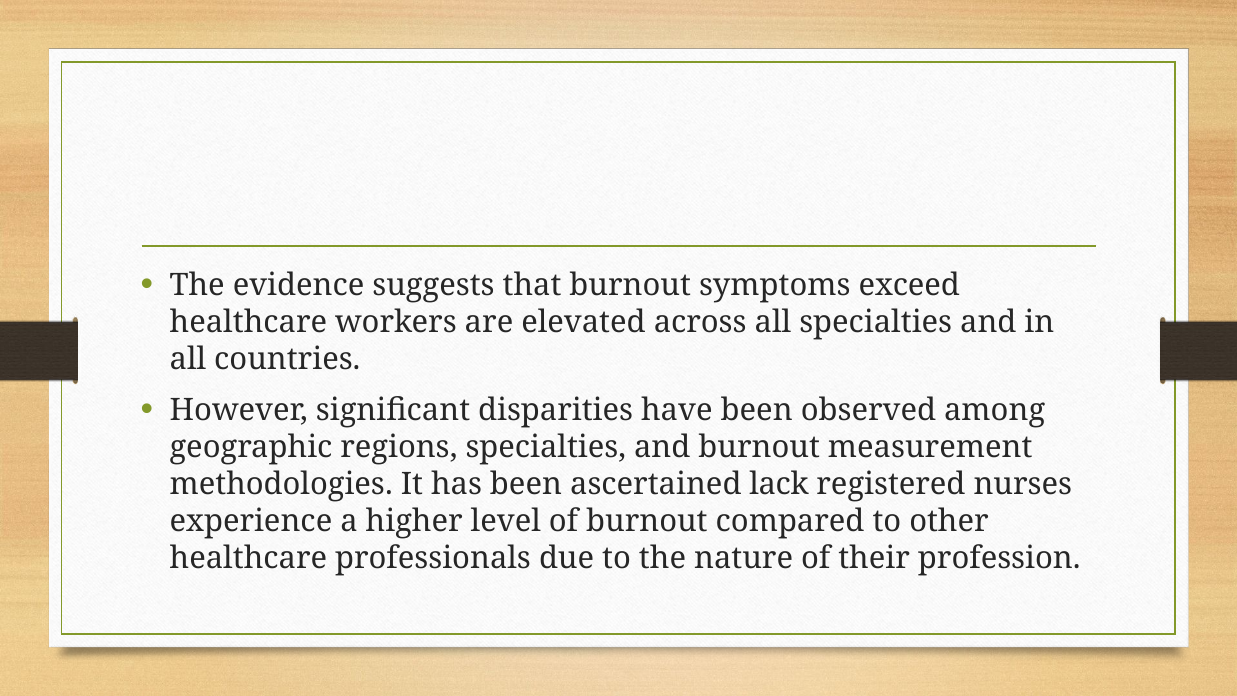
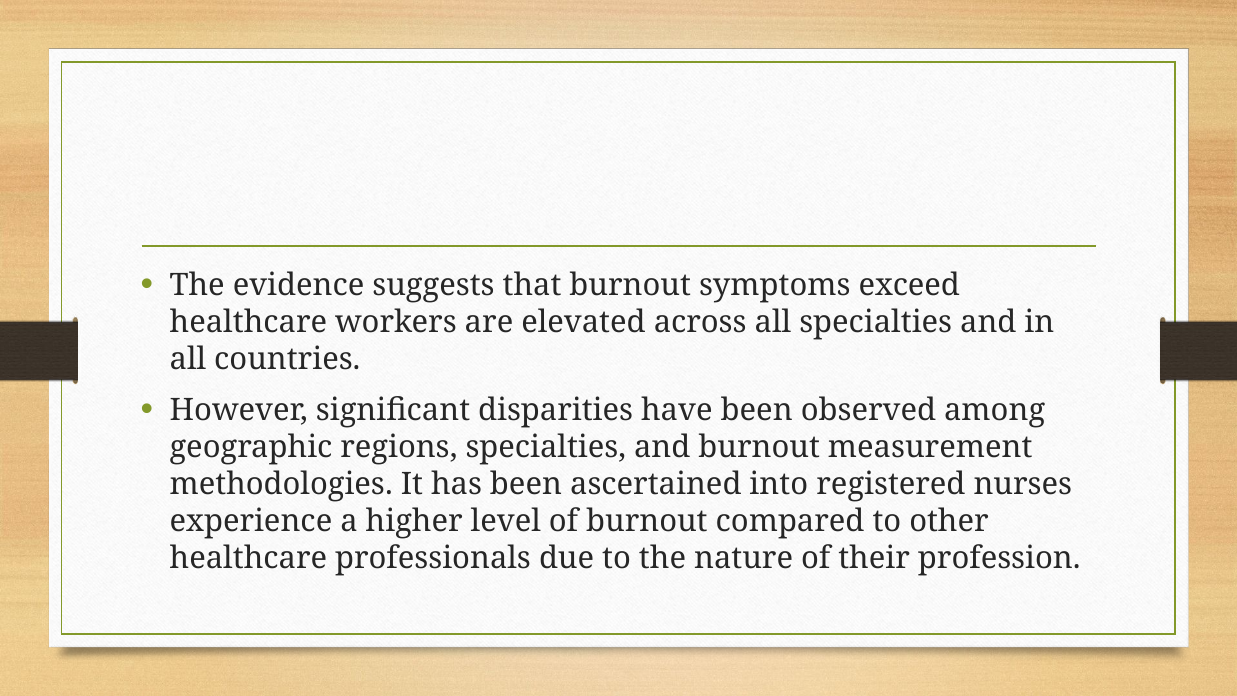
lack: lack -> into (779, 484)
